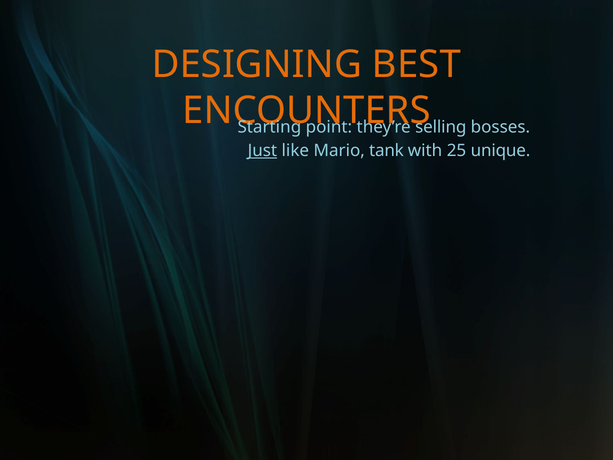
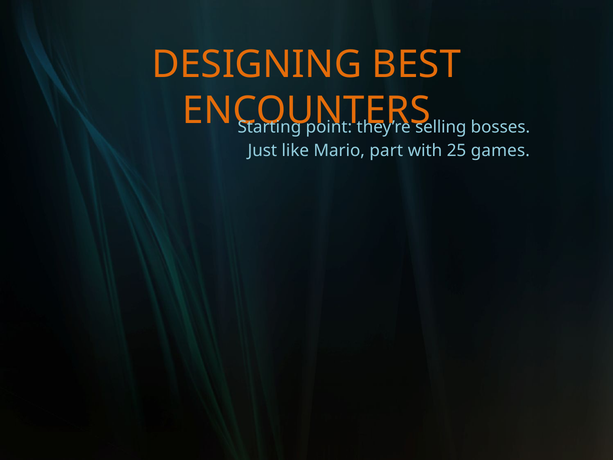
Just underline: present -> none (262, 151)
tank: tank -> part (386, 151)
unique: unique -> games (500, 151)
